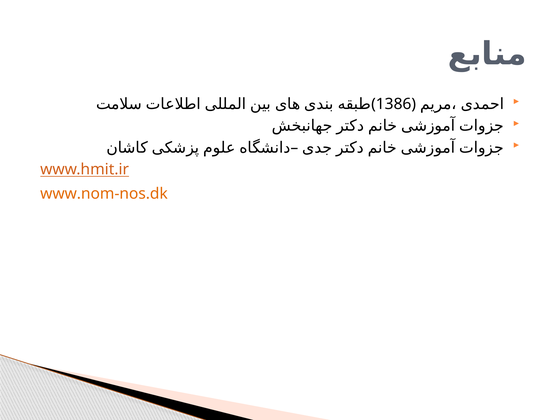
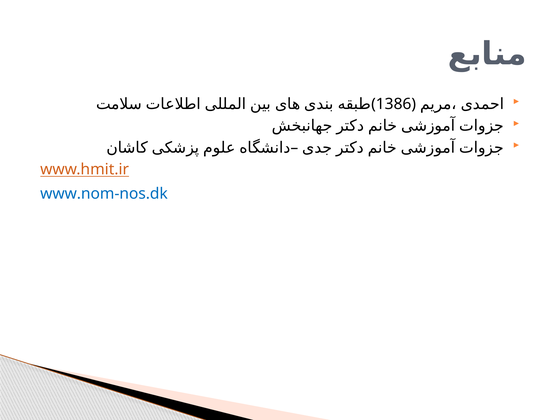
www.nom-nos.dk colour: orange -> blue (104, 194)
